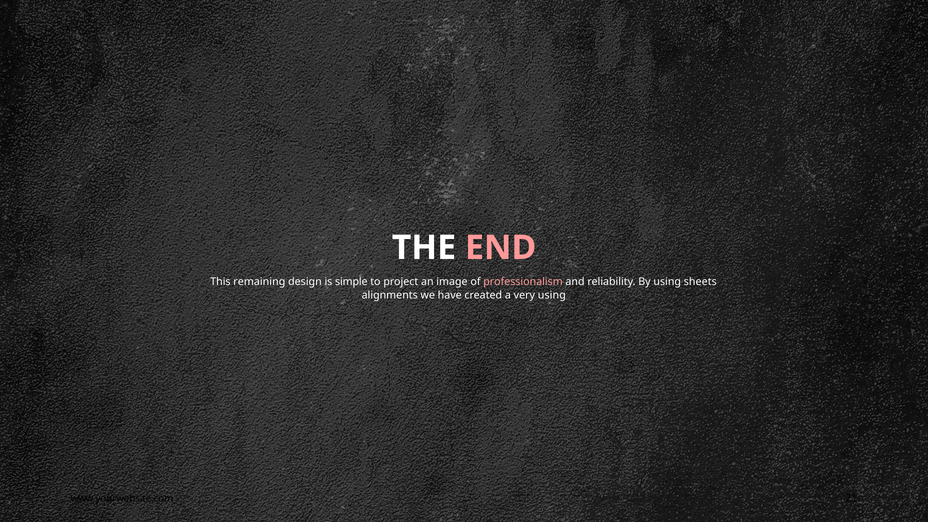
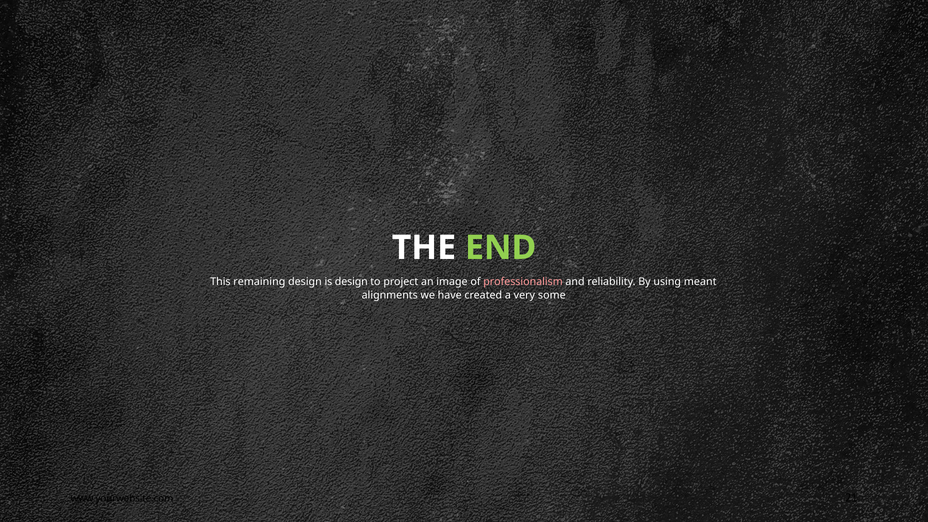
END colour: pink -> light green (501, 248)
is simple: simple -> design (351, 282)
sheets: sheets -> meant (700, 282)
very using: using -> some (552, 295)
